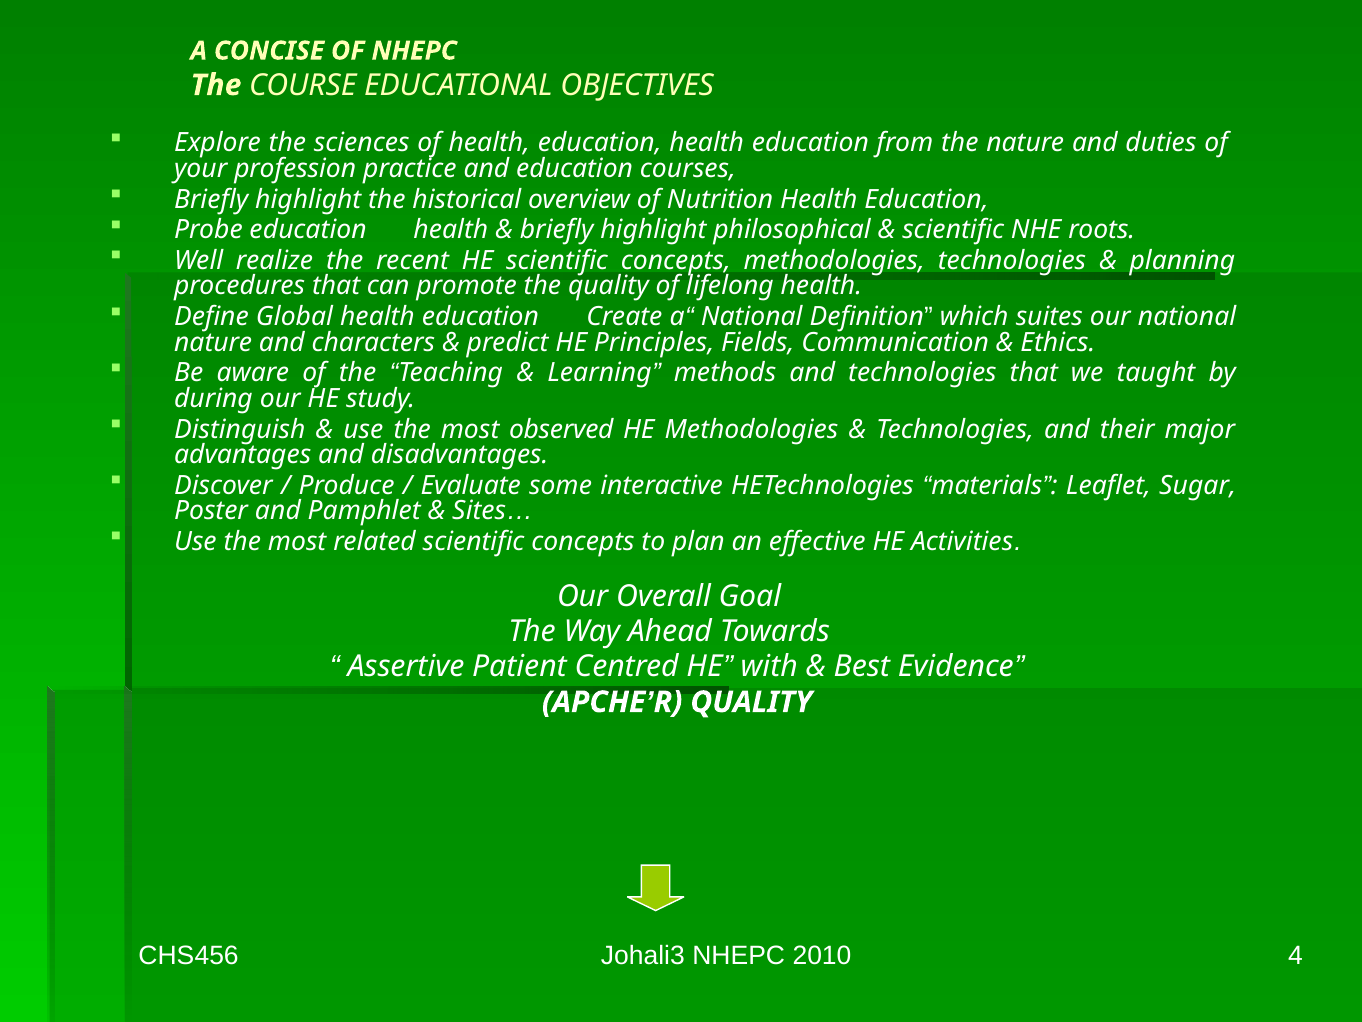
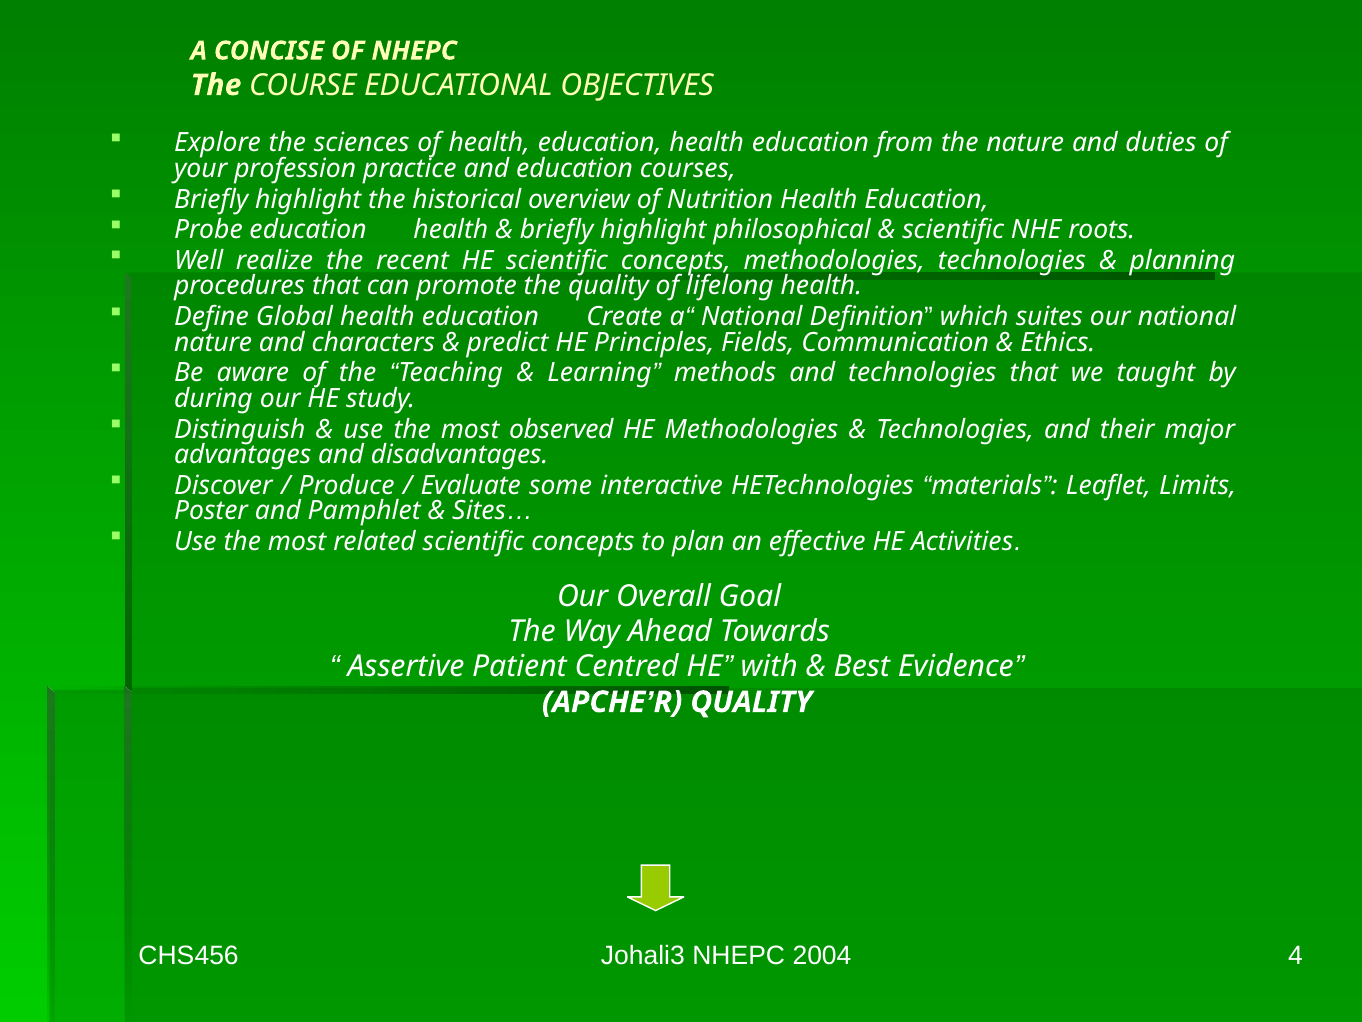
Sugar: Sugar -> Limits (1198, 485)
2010: 2010 -> 2004 (822, 955)
